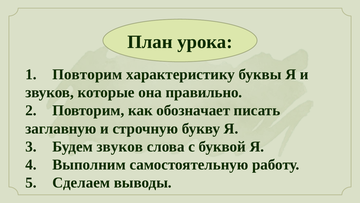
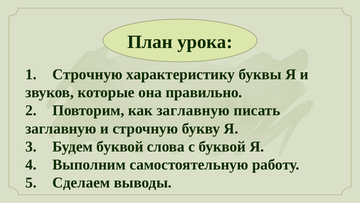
1 Повторим: Повторим -> Строчную (87, 74)
как обозначает: обозначает -> заглавную (193, 110)
Будем звуков: звуков -> буквой (120, 146)
